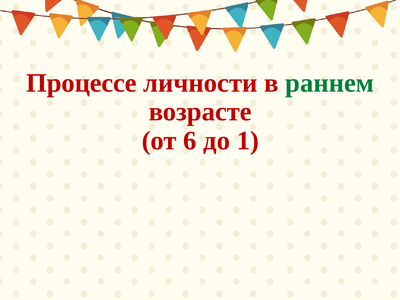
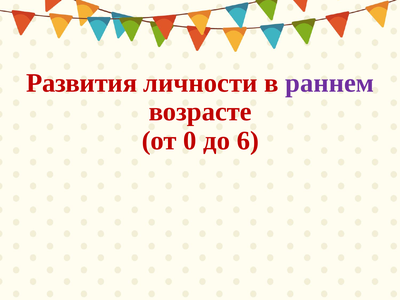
Процессе: Процессе -> Развития (82, 83)
раннем colour: green -> purple (330, 83)
6: 6 -> 0 (190, 141)
1: 1 -> 6 (248, 141)
